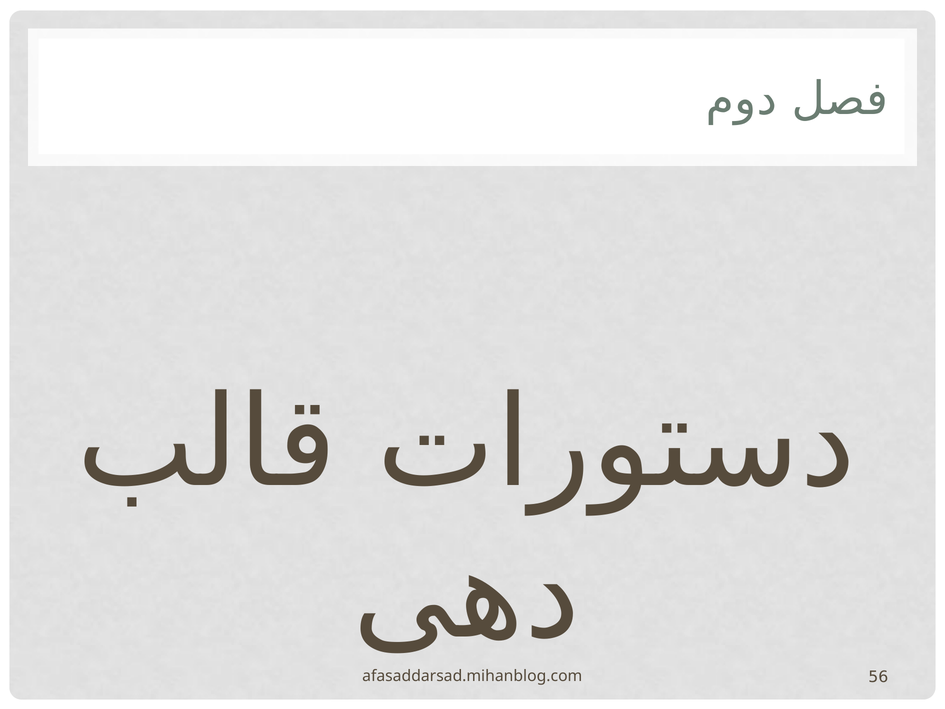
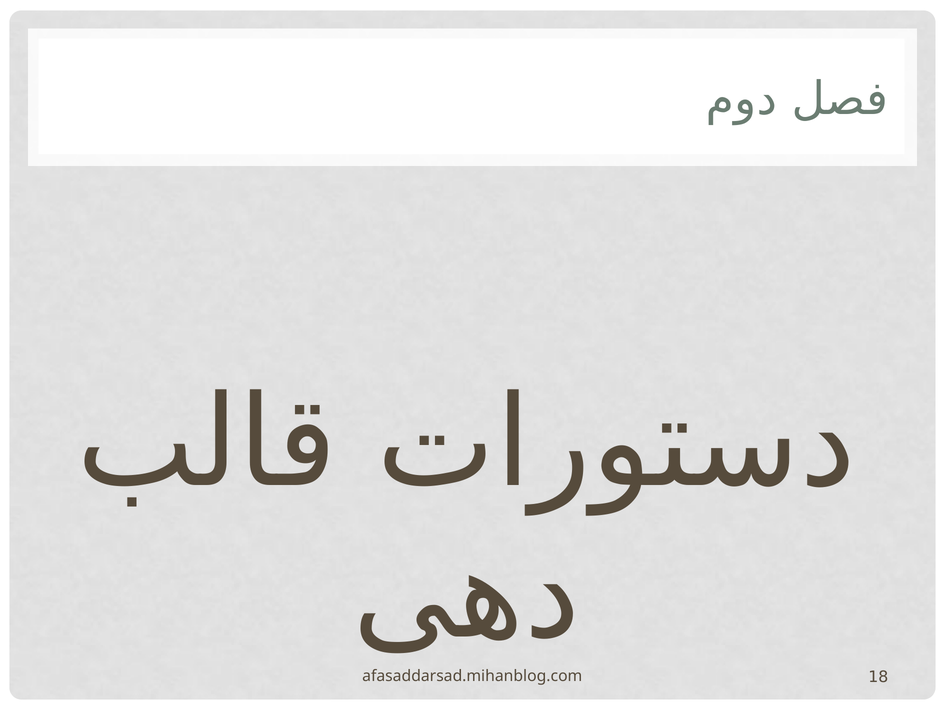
56: 56 -> 18 (878, 677)
